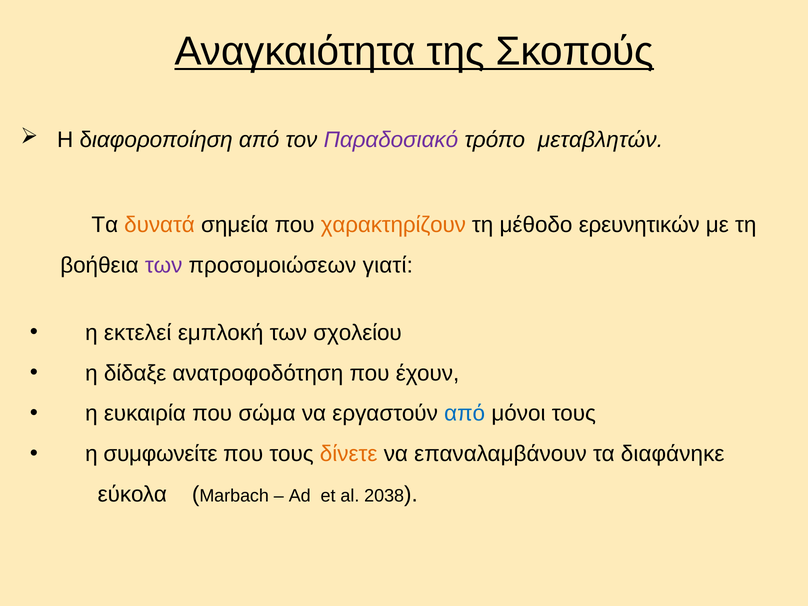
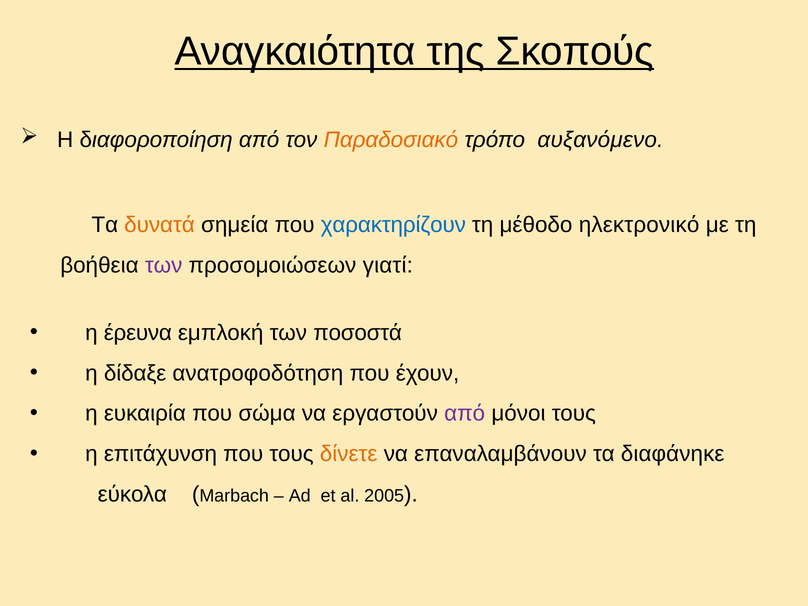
Παραδοσιακό colour: purple -> orange (391, 140)
μεταβλητών: μεταβλητών -> αυξανόμενο (600, 140)
χαρακτηρίζουν colour: orange -> blue (393, 225)
ερευνητικών: ερευνητικών -> ηλεκτρονικό (639, 225)
εκτελεί: εκτελεί -> έρευνα (138, 333)
σχολείου: σχολείου -> ποσοστά (358, 333)
από colour: blue -> purple (465, 414)
συμφωνείτε: συμφωνείτε -> επιτάχυνση (160, 454)
2038: 2038 -> 2005 (384, 496)
